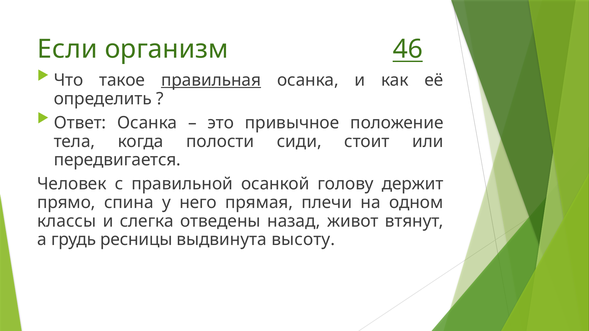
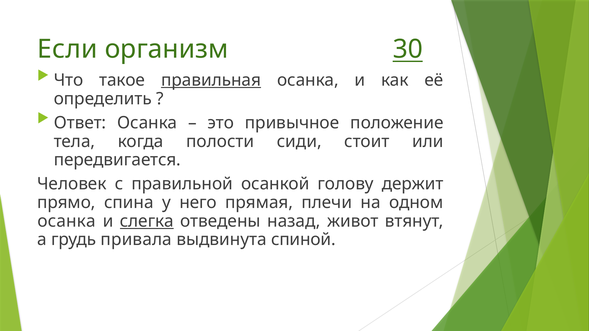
46: 46 -> 30 (408, 49)
классы: классы -> осанка (67, 221)
слегка underline: none -> present (147, 221)
ресницы: ресницы -> привала (136, 240)
высоту: высоту -> спиной (303, 240)
